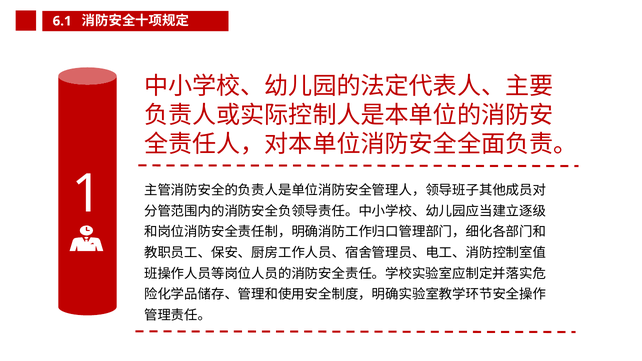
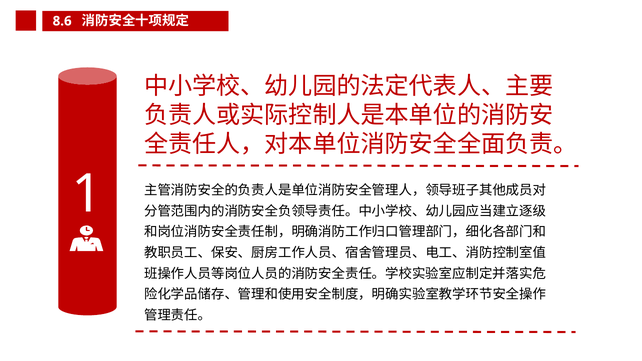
6.1: 6.1 -> 8.6 (62, 21)
